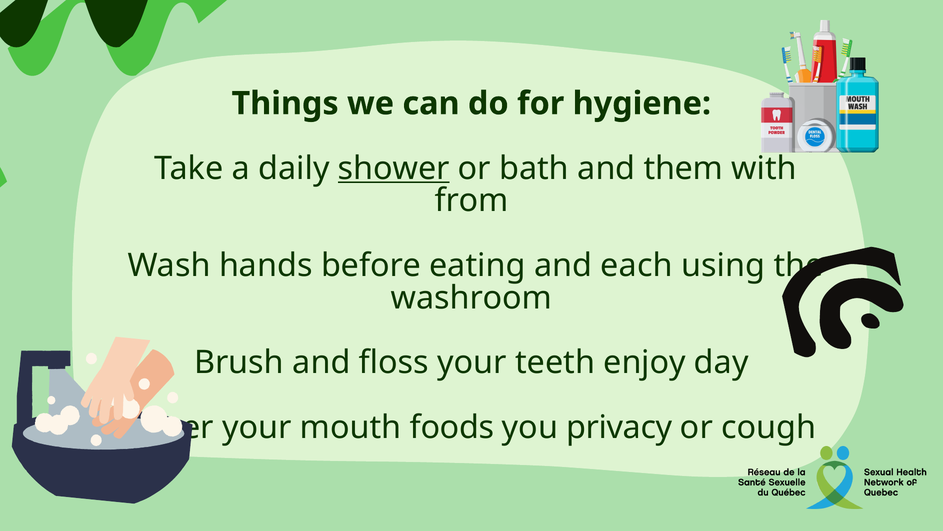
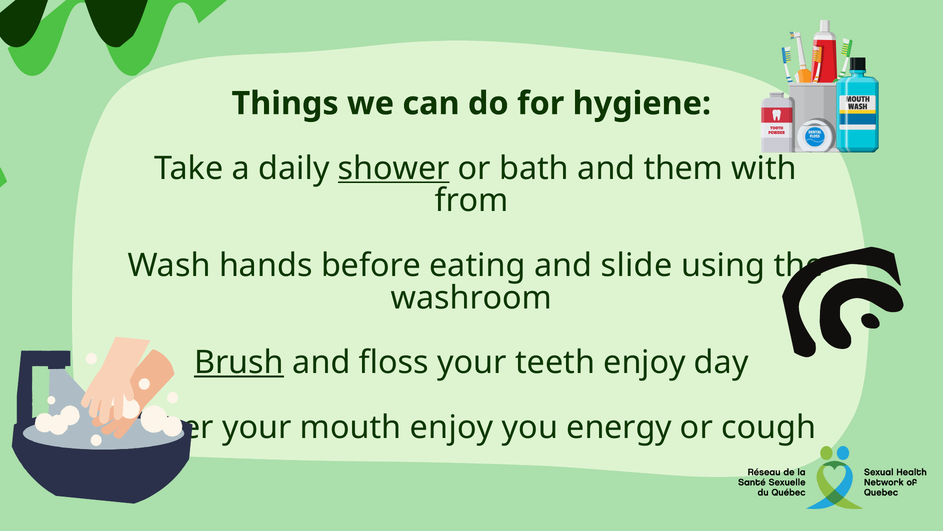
each: each -> slide (637, 265)
Brush underline: none -> present (239, 362)
mouth foods: foods -> enjoy (452, 427)
privacy: privacy -> energy (619, 427)
